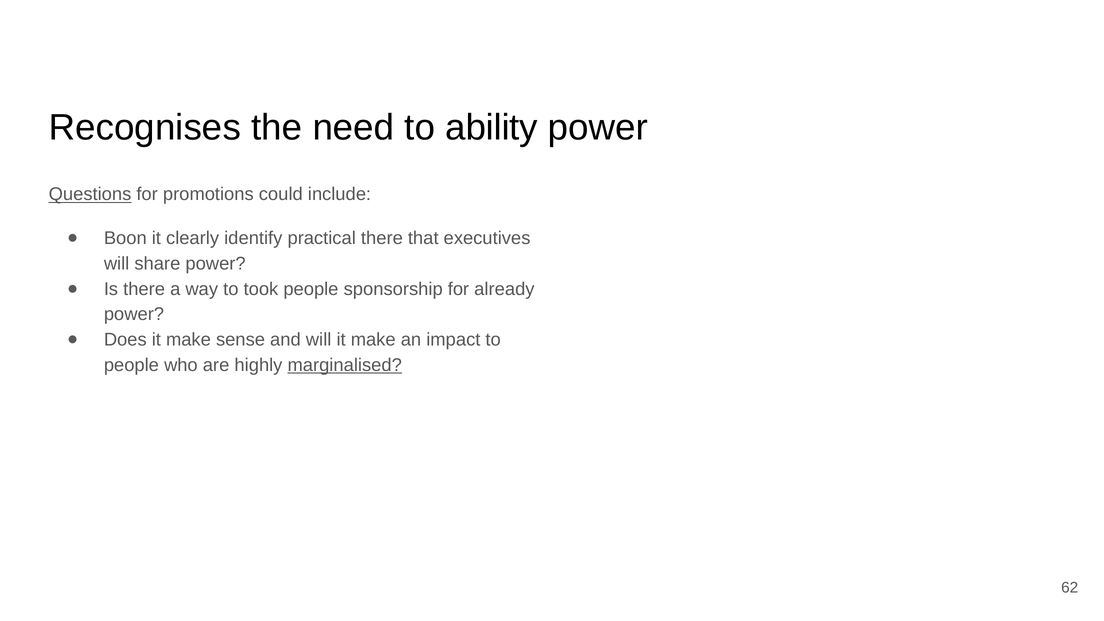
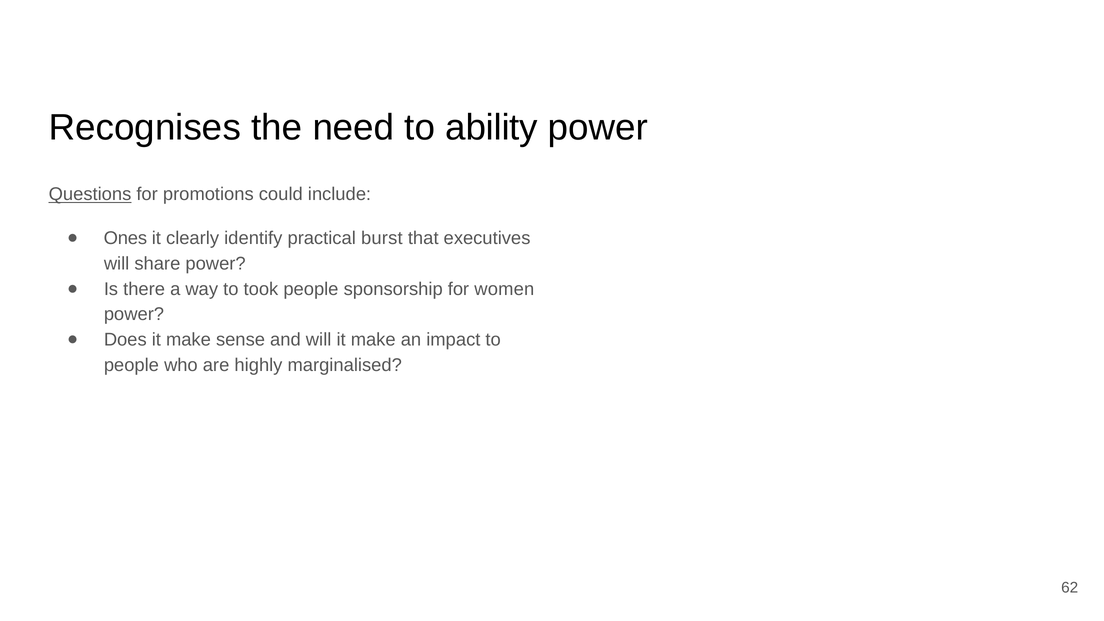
Boon: Boon -> Ones (125, 238)
practical there: there -> burst (382, 238)
already: already -> women (504, 289)
marginalised underline: present -> none (345, 365)
